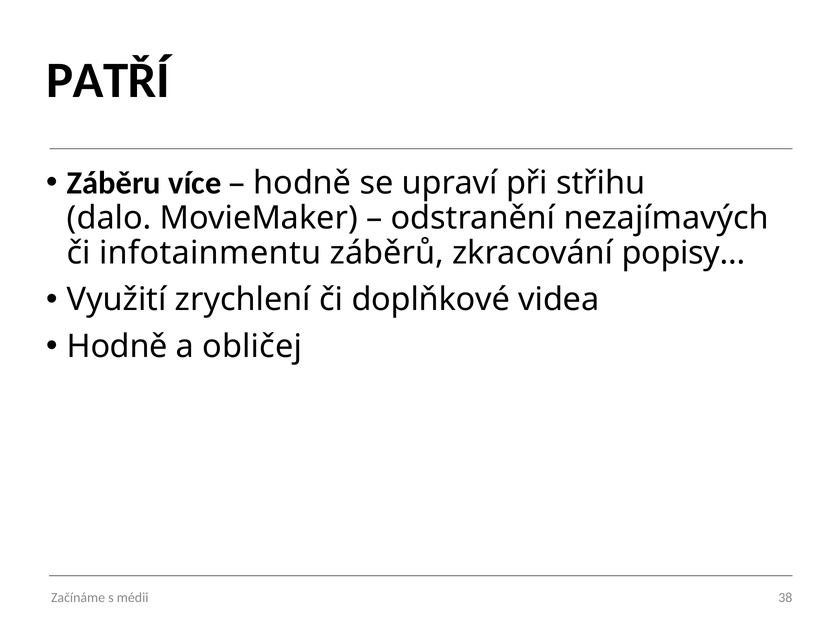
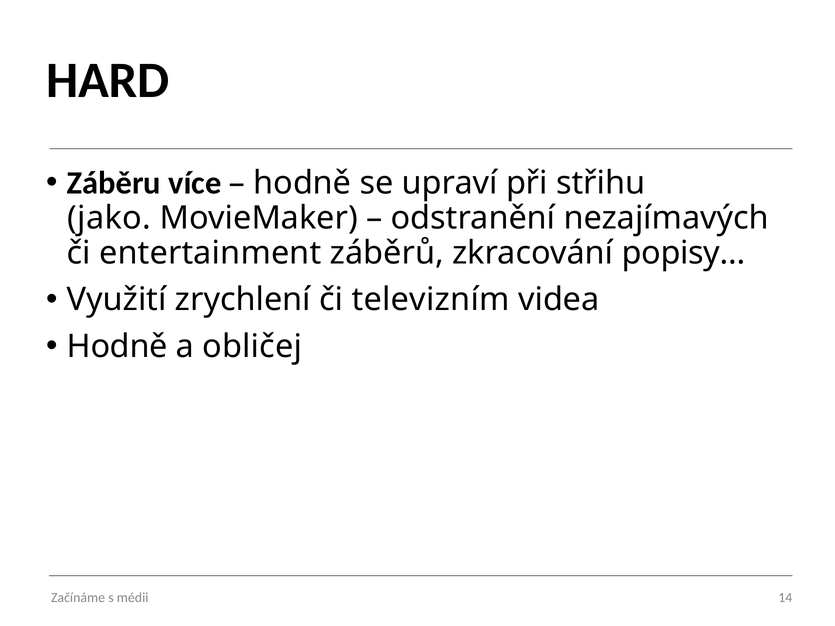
PATŘÍ: PATŘÍ -> HARD (108, 81)
dalo: dalo -> jako (109, 218)
infotainmentu: infotainmentu -> entertainment (210, 253)
doplňkové: doplňkové -> televizním (431, 300)
38: 38 -> 14 (785, 598)
